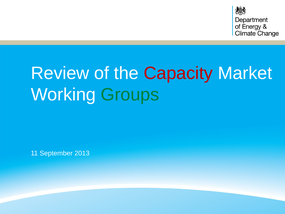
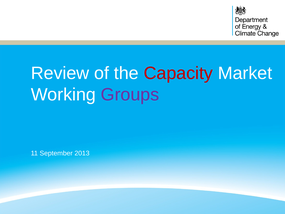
Groups colour: green -> purple (130, 94)
